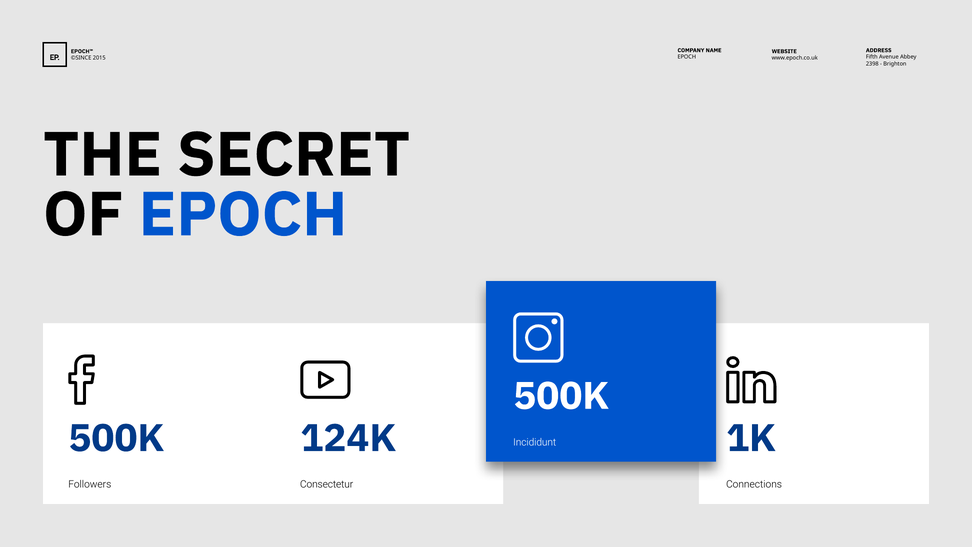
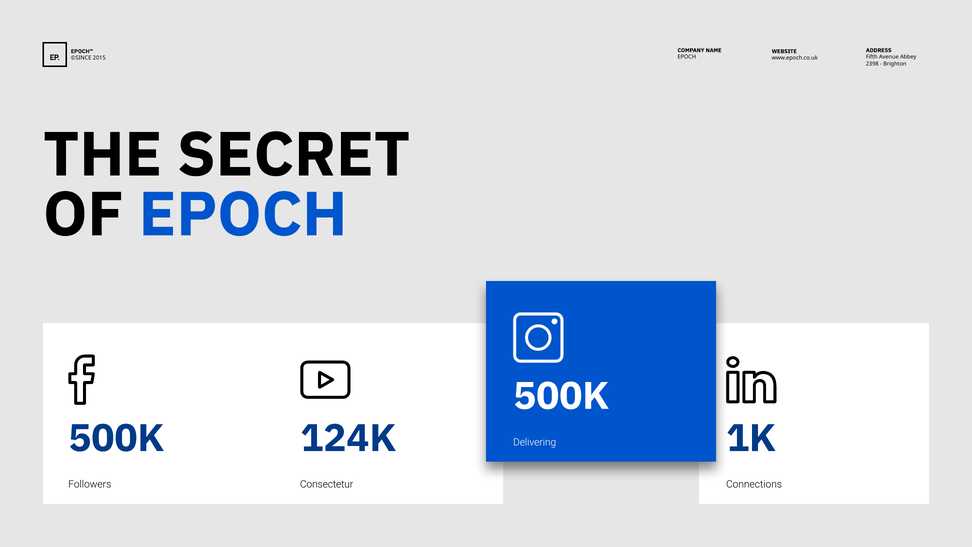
Incididunt: Incididunt -> Delivering (535, 442)
